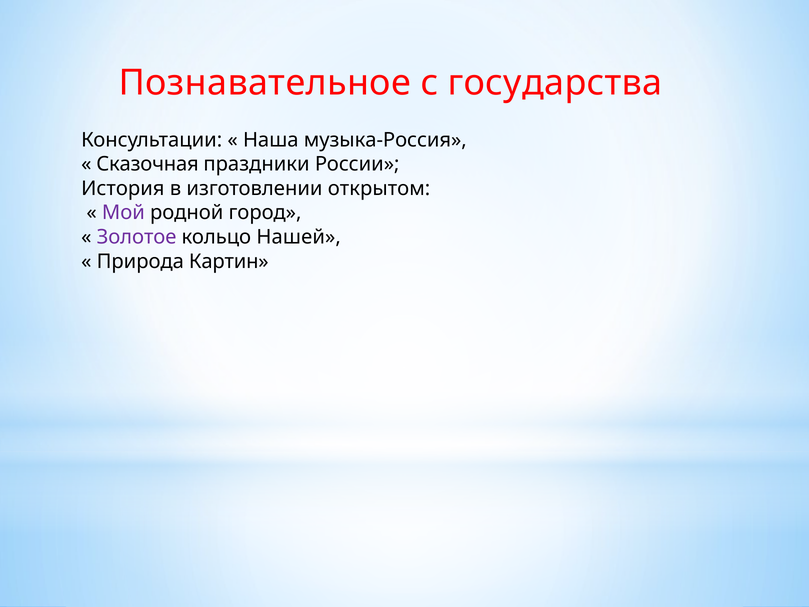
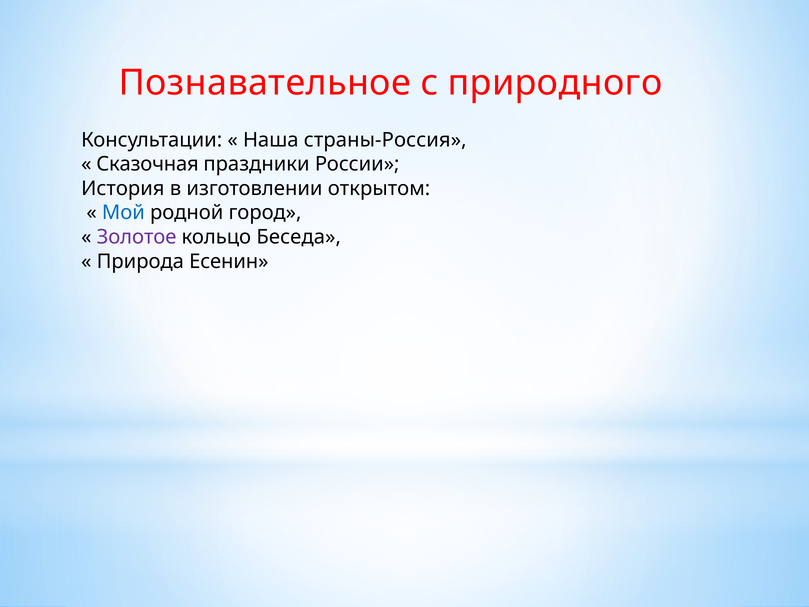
государства: государства -> природного (555, 83)
музыка-Россия: музыка-Россия -> страны-Россия (385, 140)
Мой colour: purple -> blue (123, 213)
Нашей: Нашей -> Беседа (299, 237)
Картин: Картин -> Есенин (229, 261)
